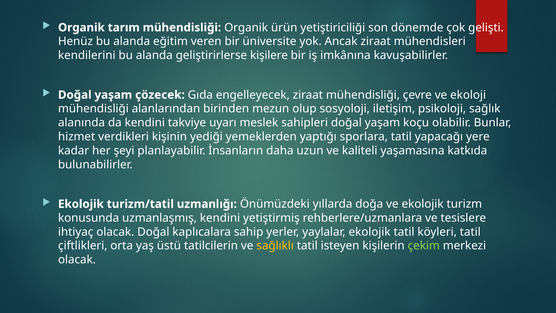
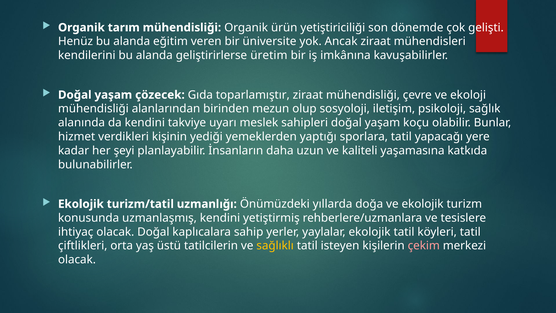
kişilere: kişilere -> üretim (269, 55)
engelleyecek: engelleyecek -> toparlamıştır (253, 95)
çekim colour: light green -> pink (424, 246)
